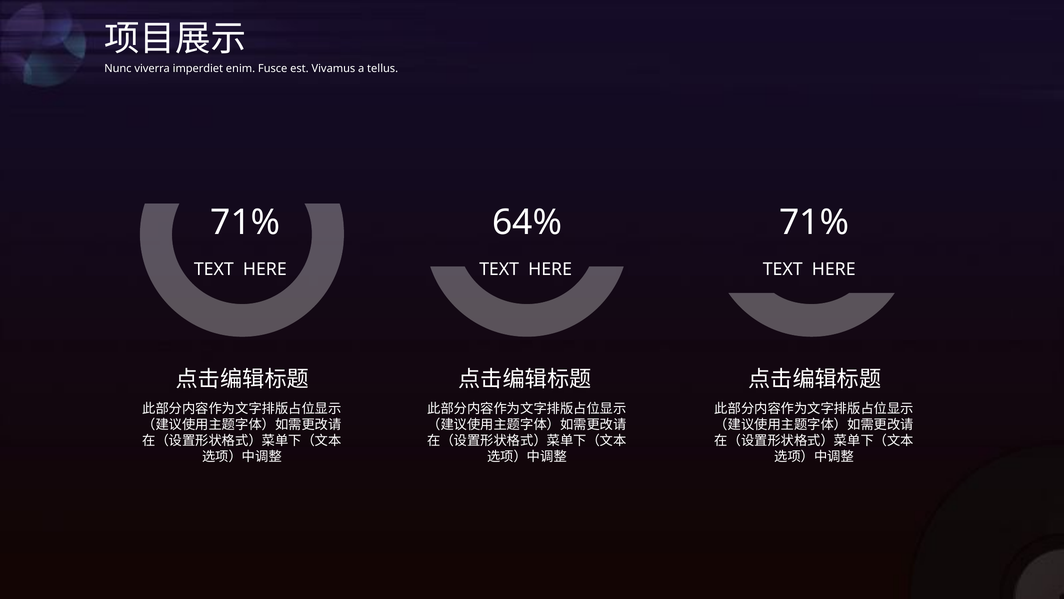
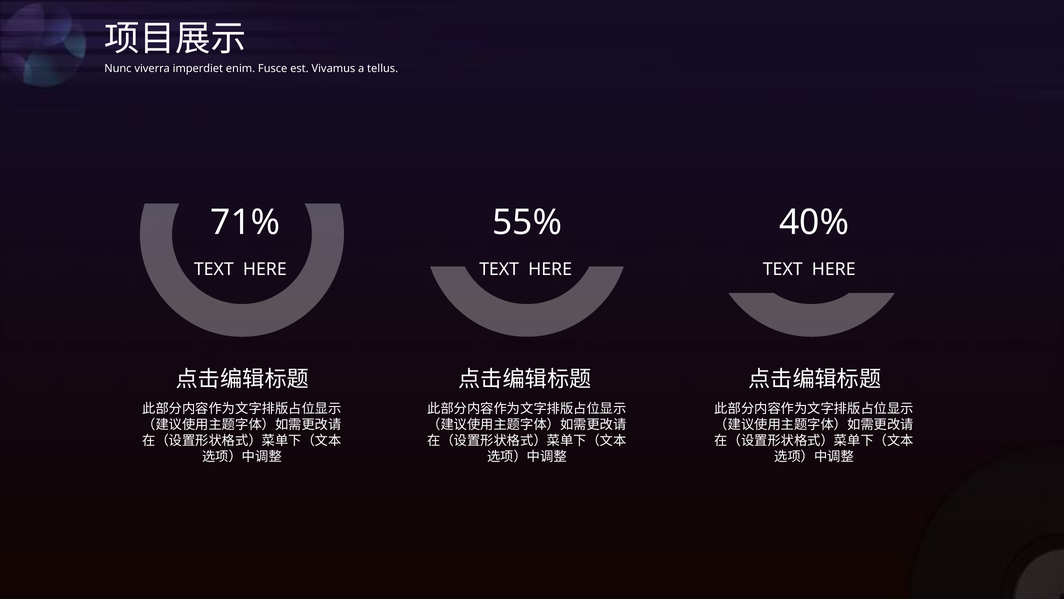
64%: 64% -> 55% (527, 222)
71%: 71% -> 40% (814, 222)
